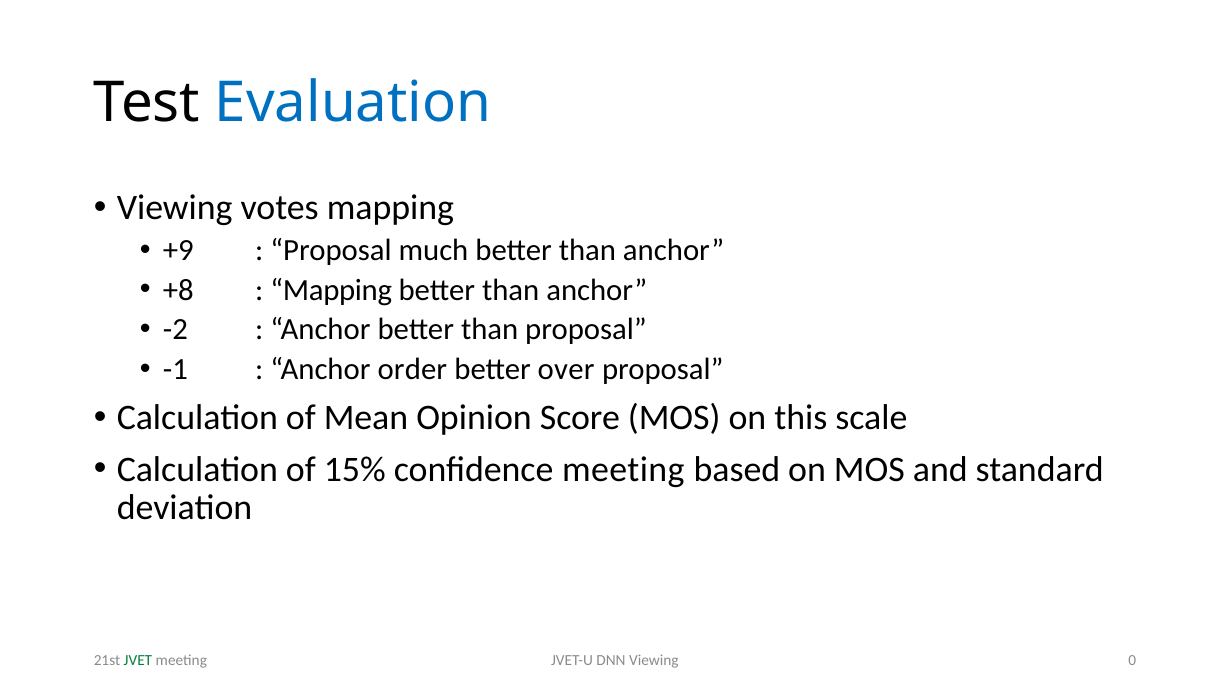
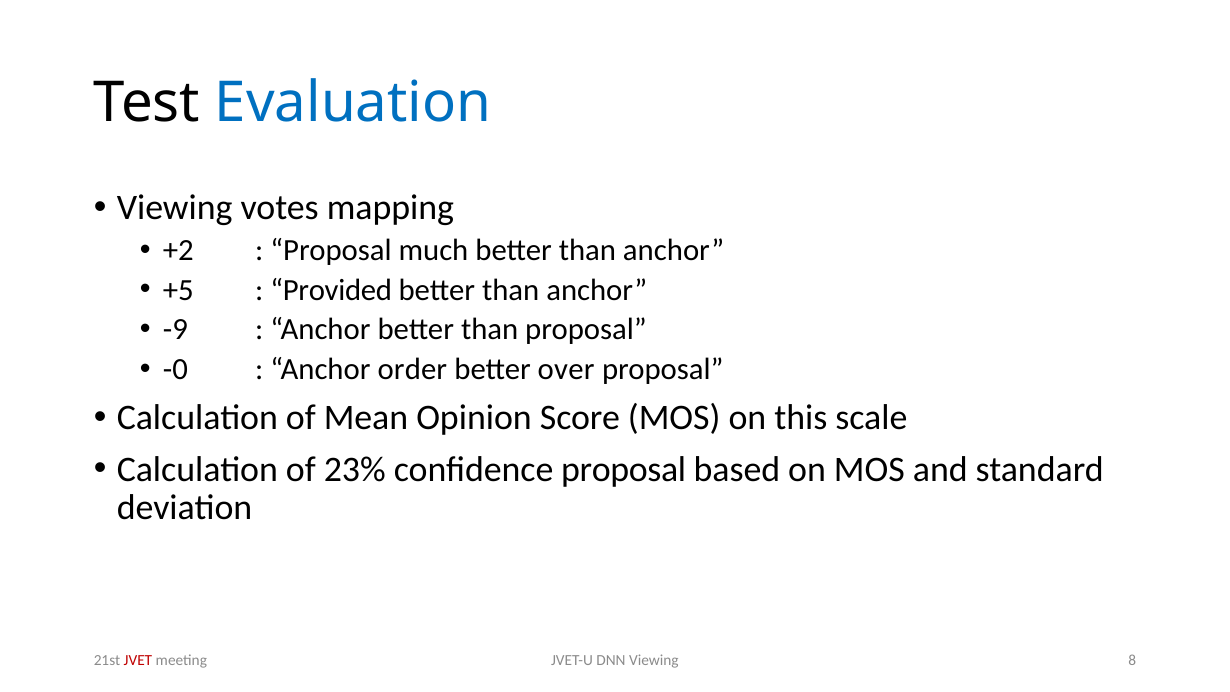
+9: +9 -> +2 (178, 250)
+8: +8 -> +5 (178, 290)
Mapping: Mapping -> Provided (331, 290)
-2: -2 -> -9 (175, 329)
-1: -1 -> -0 (175, 369)
15%: 15% -> 23% (355, 469)
confidence meeting: meeting -> proposal (624, 469)
0: 0 -> 8 (1132, 661)
JVET colour: green -> red (138, 661)
